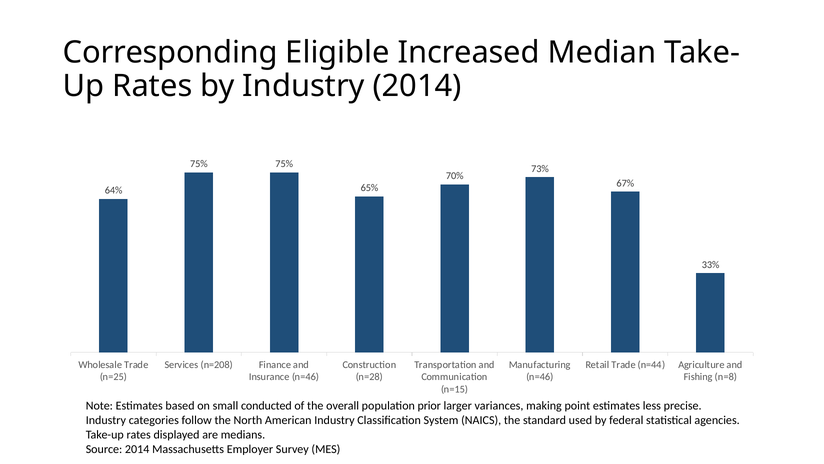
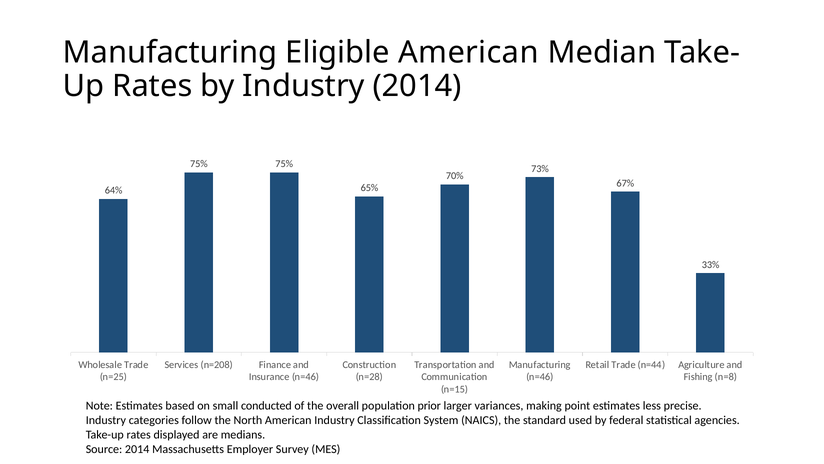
Corresponding: Corresponding -> Manufacturing (170, 53)
Eligible Increased: Increased -> American (469, 53)
